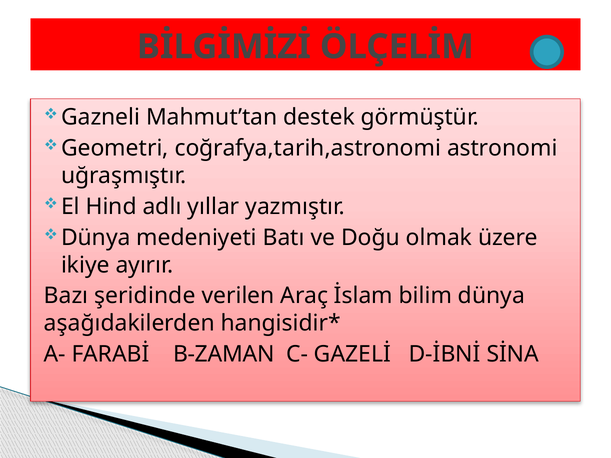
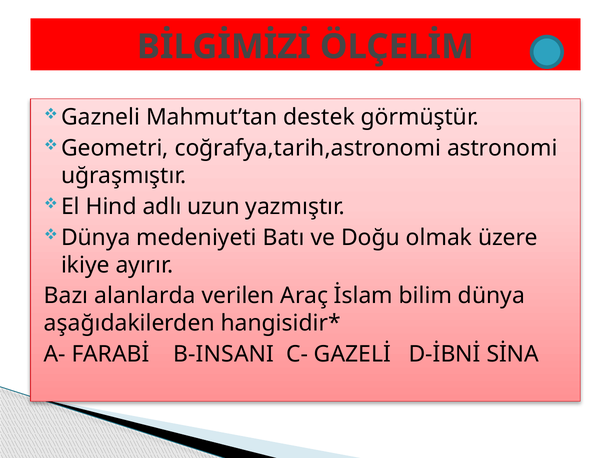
yıllar: yıllar -> uzun (214, 207)
şeridinde: şeridinde -> alanlarda (145, 296)
B-ZAMAN: B-ZAMAN -> B-INSANI (224, 354)
